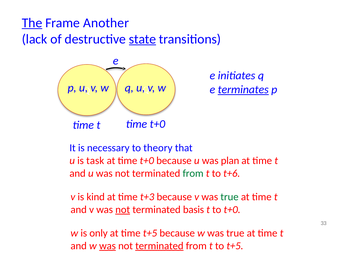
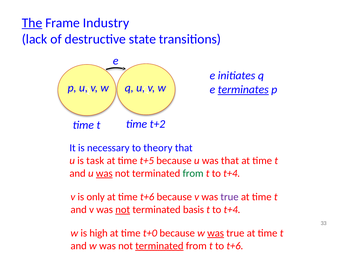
Another: Another -> Industry (106, 23)
state underline: present -> none (142, 39)
t time t+0: t+0 -> t+2 (157, 124)
at time t+0: t+0 -> t+5 (147, 161)
was plan: plan -> that (230, 161)
was underline: none -> present (104, 173)
t+6: t+6 -> t+4 (232, 173)
kind: kind -> only (96, 197)
time t+3: t+3 -> t+6 (147, 197)
true colour: green -> purple (230, 197)
t+0: t+0 -> t+4 (232, 210)
only: only -> high (99, 233)
time t+5: t+5 -> t+0 (150, 233)
was underline: none -> present (216, 233)
was underline: present -> none (107, 246)
to t+5: t+5 -> t+6 (235, 246)
